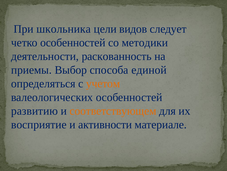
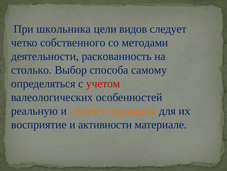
четко особенностей: особенностей -> собственного (73, 42)
методики: методики -> методами (145, 42)
приемы: приемы -> столько (31, 70)
единой: единой -> самому (149, 70)
учетом colour: orange -> red (103, 83)
развитию: развитию -> реальную (35, 111)
